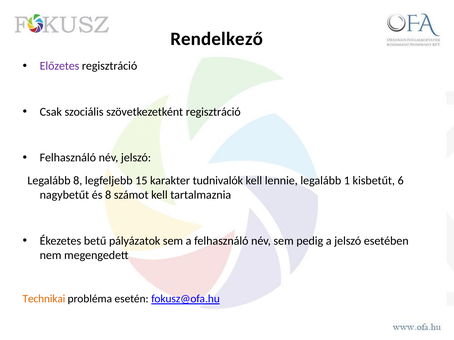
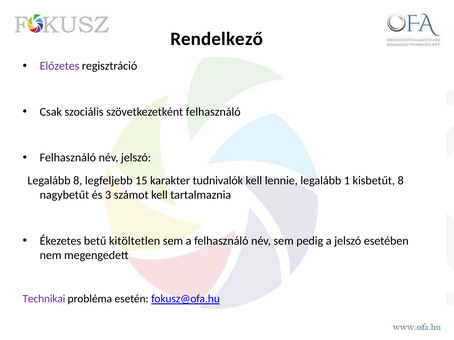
szövetkezetként regisztráció: regisztráció -> felhasználó (213, 112)
kisbetűt 6: 6 -> 8 (401, 181)
és 8: 8 -> 3 (108, 195)
pályázatok: pályázatok -> kitöltetlen (135, 241)
Technikai colour: orange -> purple (44, 299)
